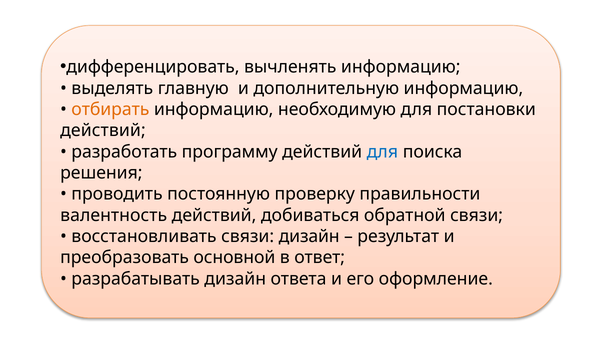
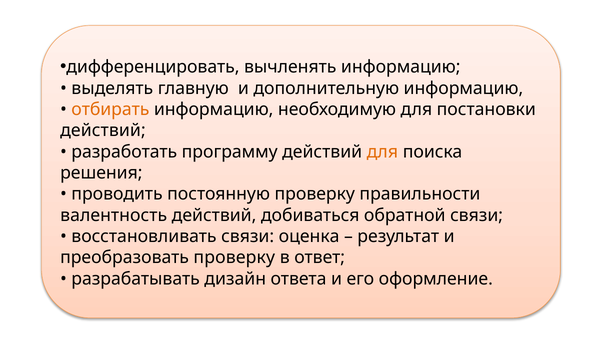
для colour: blue -> orange (382, 152)
связи дизайн: дизайн -> оценка (309, 236)
преобразовать основной: основной -> проверку (234, 257)
